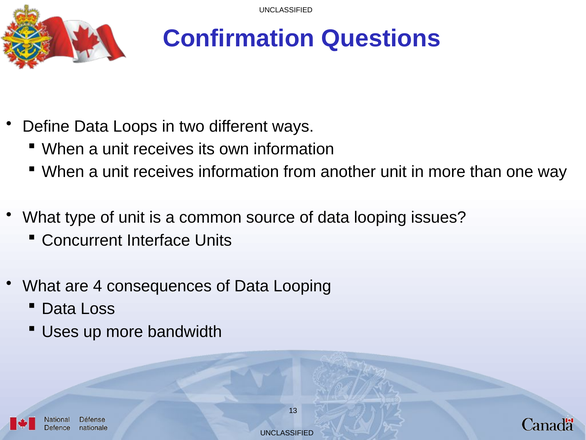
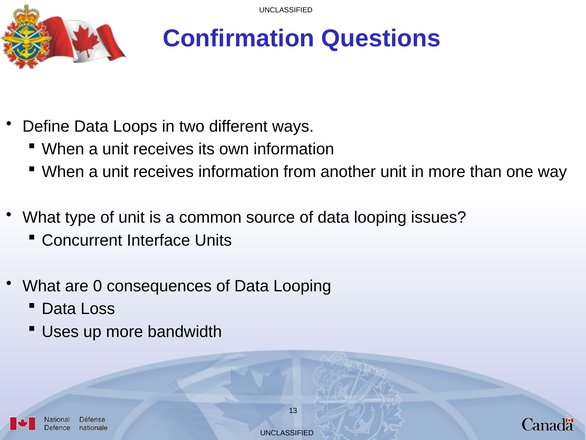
4: 4 -> 0 (98, 286)
